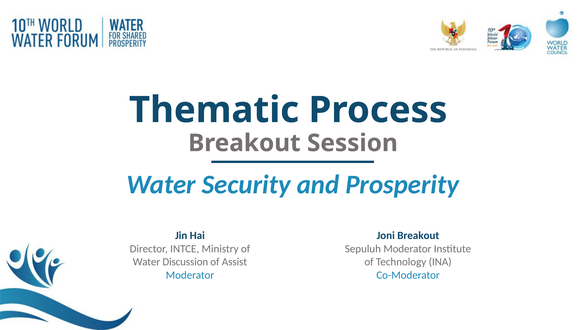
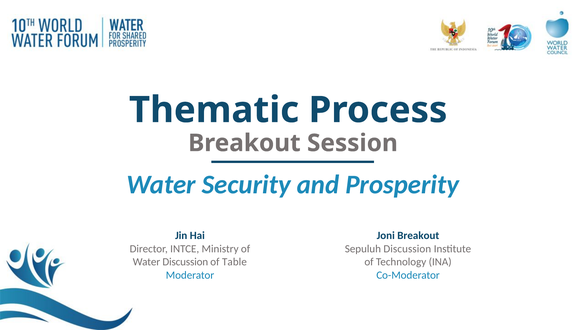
Sepuluh Moderator: Moderator -> Discussion (407, 249)
Assist: Assist -> Table (234, 262)
